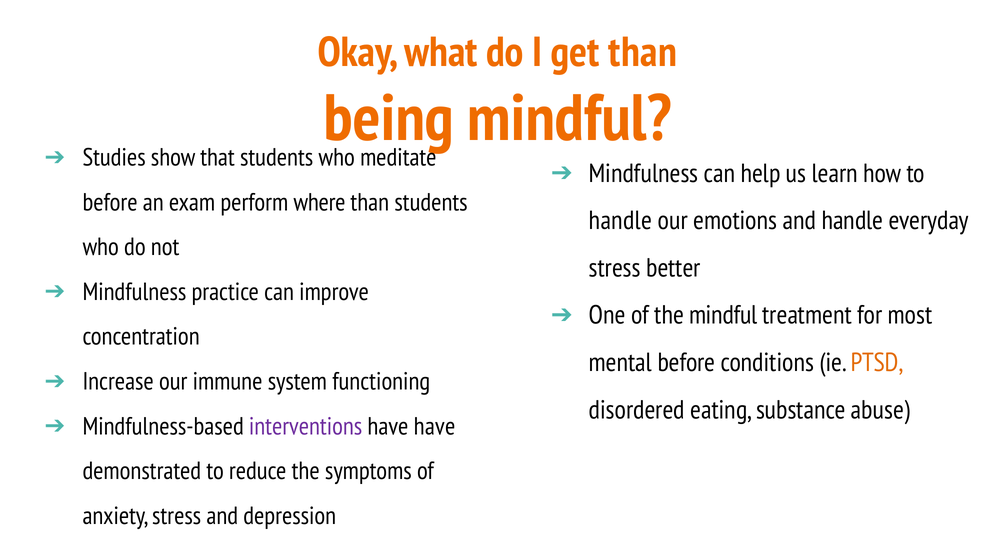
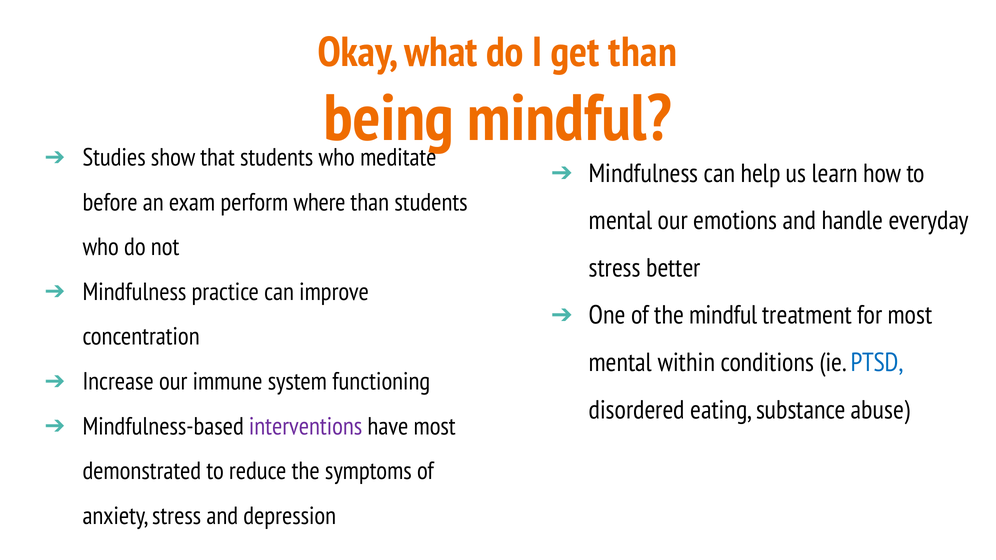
handle: handle -> mental (621, 221)
mental before: before -> within (686, 363)
PTSD colour: orange -> blue (877, 363)
have have: have -> most (435, 427)
